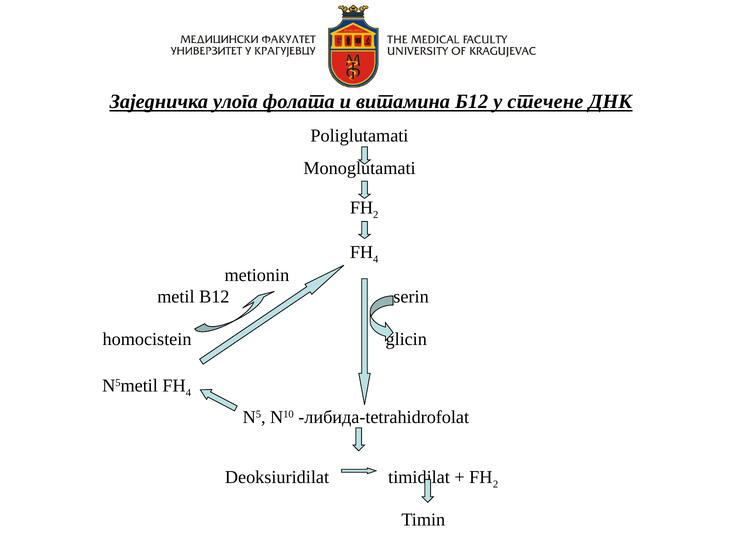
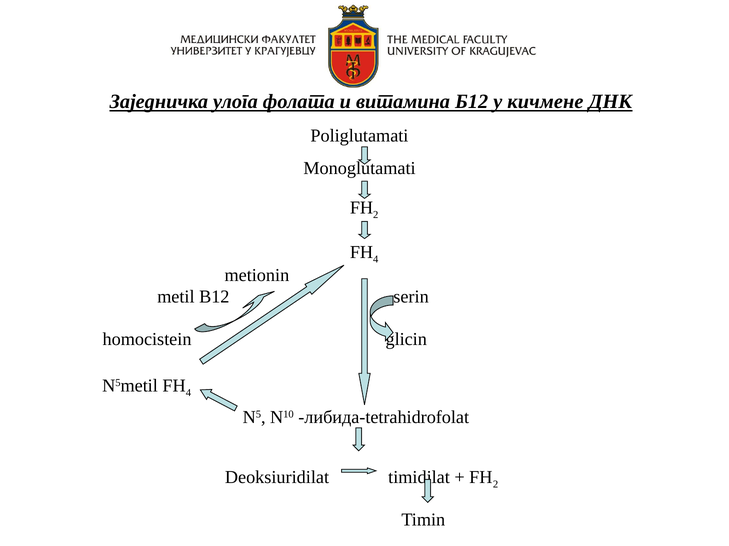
стечене: стечене -> кичмене (545, 102)
